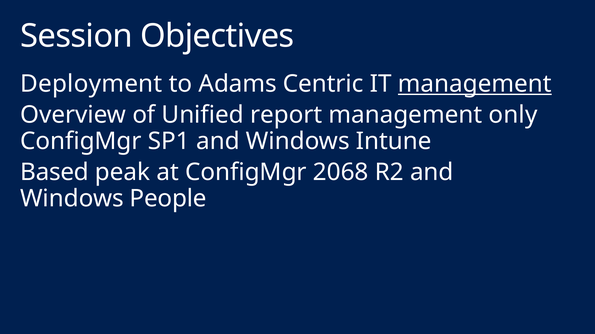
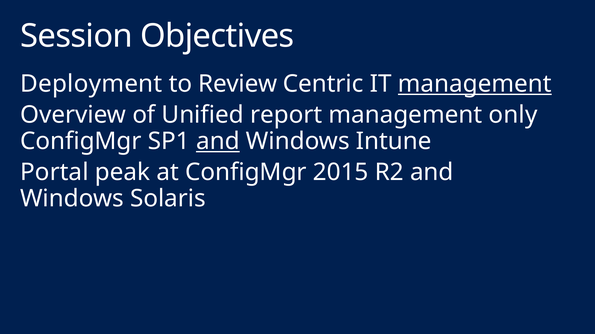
Adams: Adams -> Review (238, 84)
and underline: none -> present (218, 141)
Based: Based -> Portal (54, 173)
2068: 2068 -> 2015 (341, 173)
People: People -> Solaris (168, 199)
